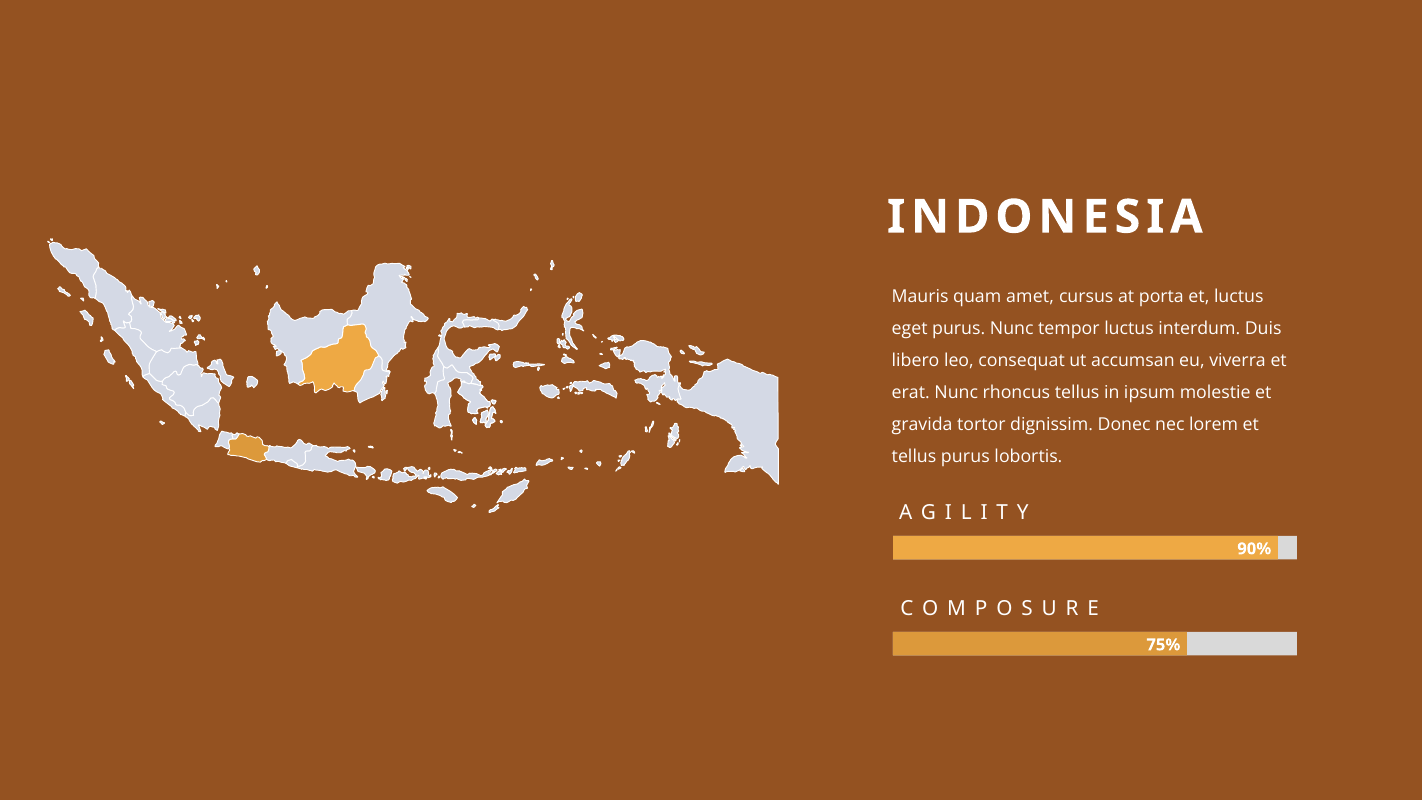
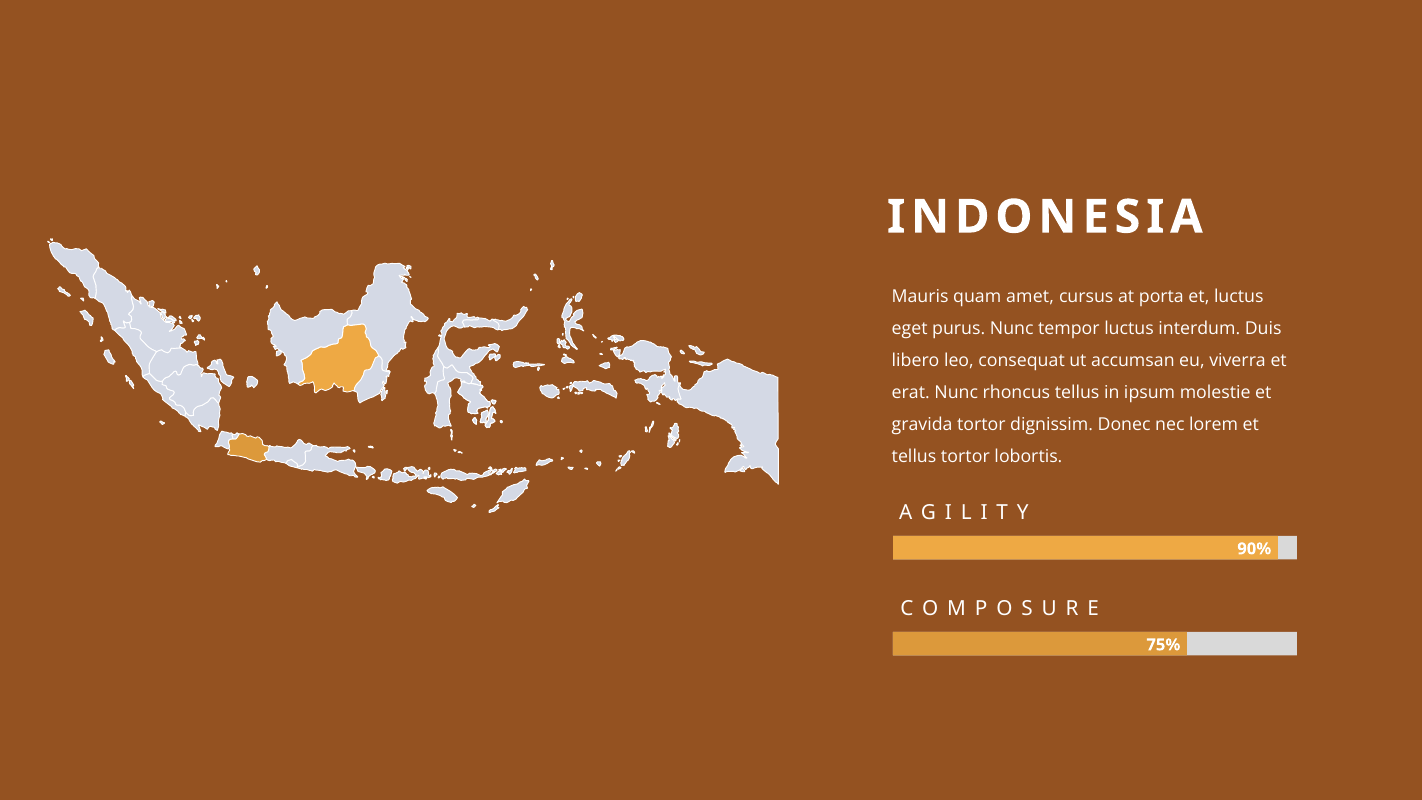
tellus purus: purus -> tortor (965, 456)
